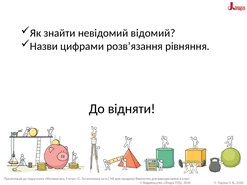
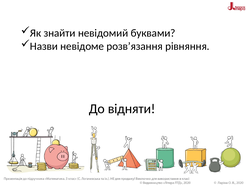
відомий: відомий -> буквами (153, 33)
цифрами: цифрами -> невідоме (82, 46)
